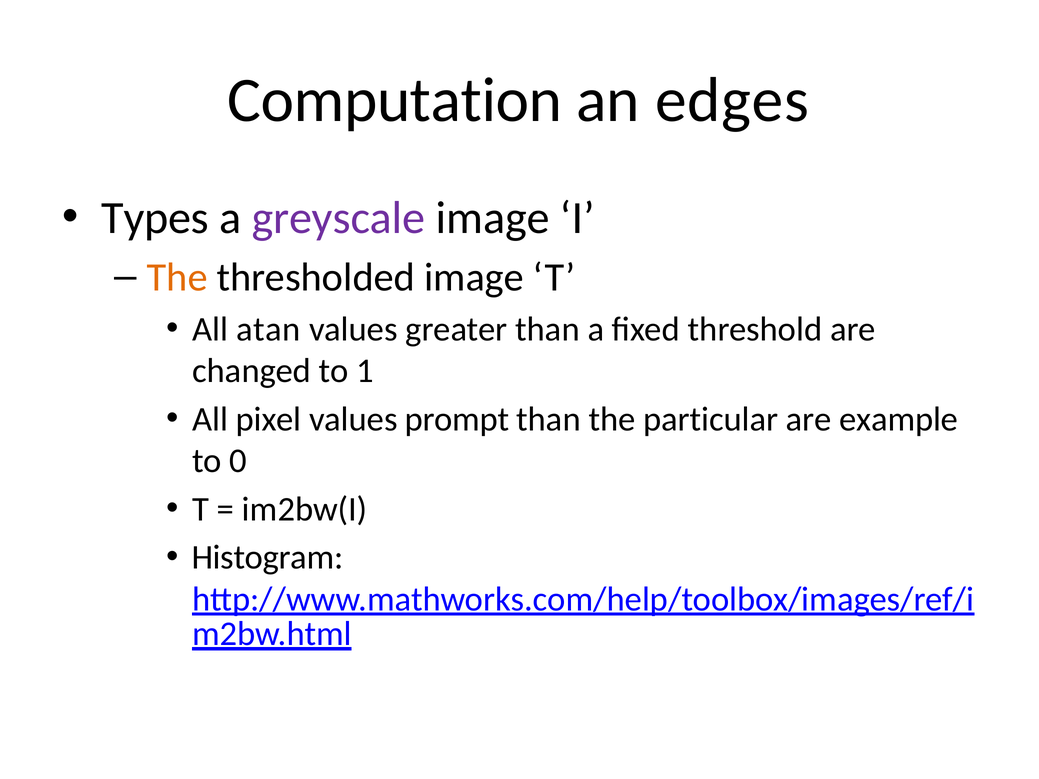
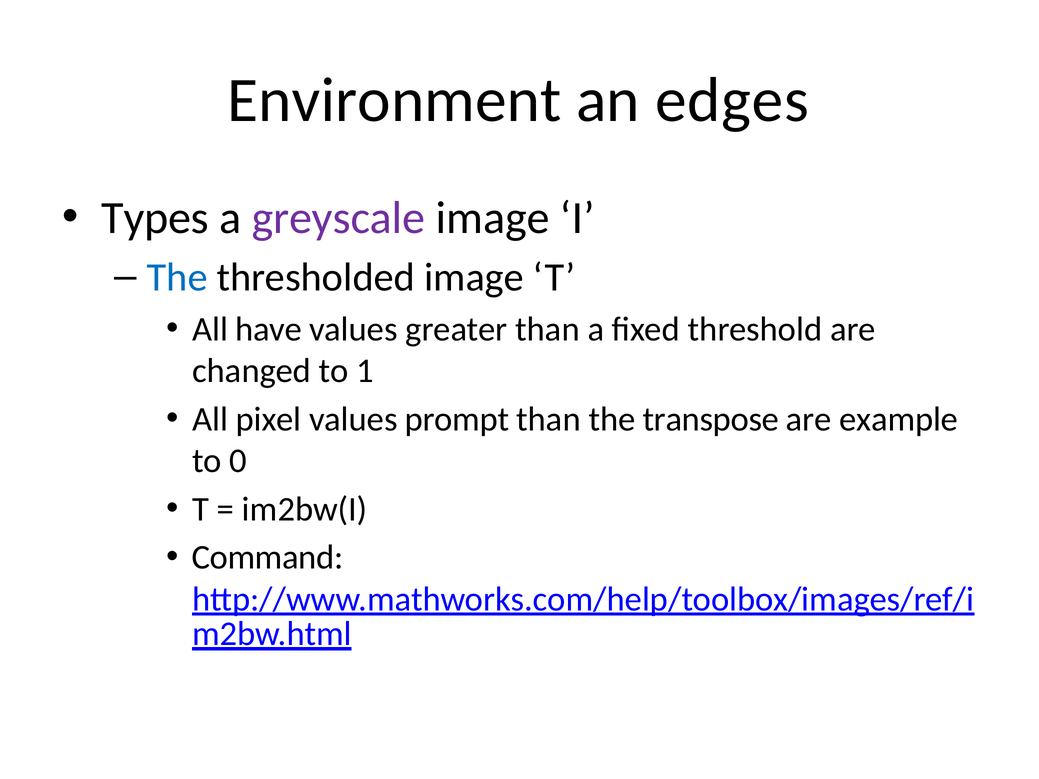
Computation: Computation -> Environment (394, 101)
The colour: orange -> blue (177, 278)
atan: atan -> have (269, 329)
particular: particular -> transpose (711, 419)
Histogram: Histogram -> Command (267, 558)
